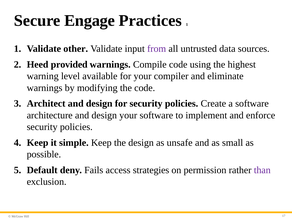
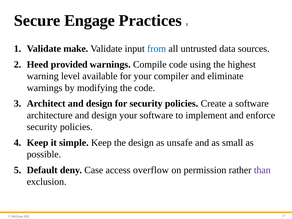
other: other -> make (76, 49)
from colour: purple -> blue (157, 49)
Fails: Fails -> Case (94, 170)
strategies: strategies -> overflow (151, 170)
